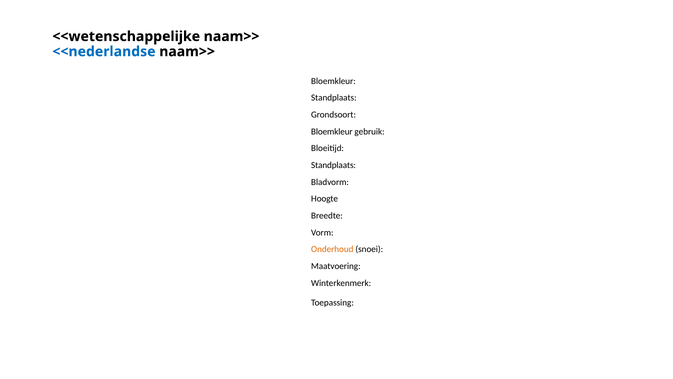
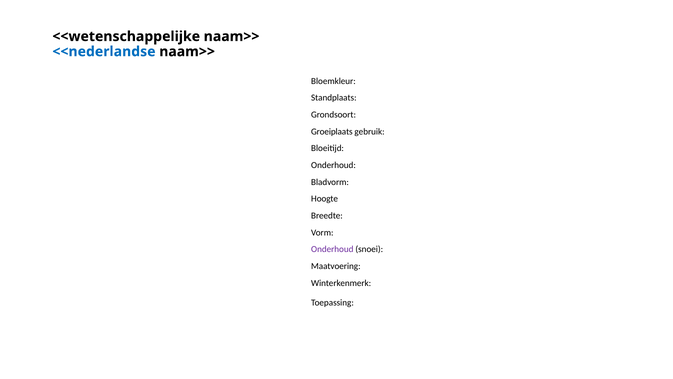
Bloemkleur: Bloemkleur -> Groeiplaats (332, 131)
Standplaats: Standplaats -> Onderhoud (333, 165)
Onderhoud colour: orange -> purple (332, 249)
